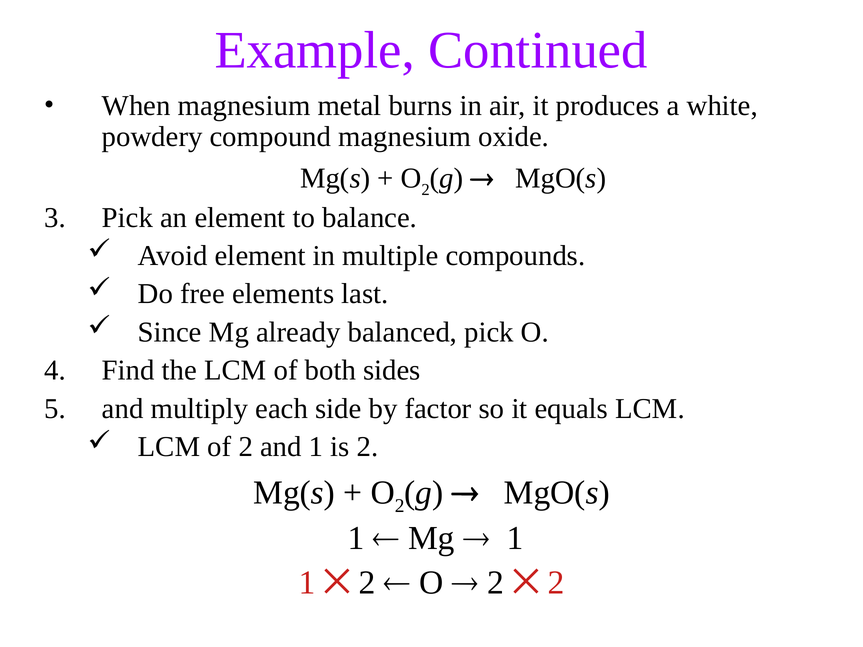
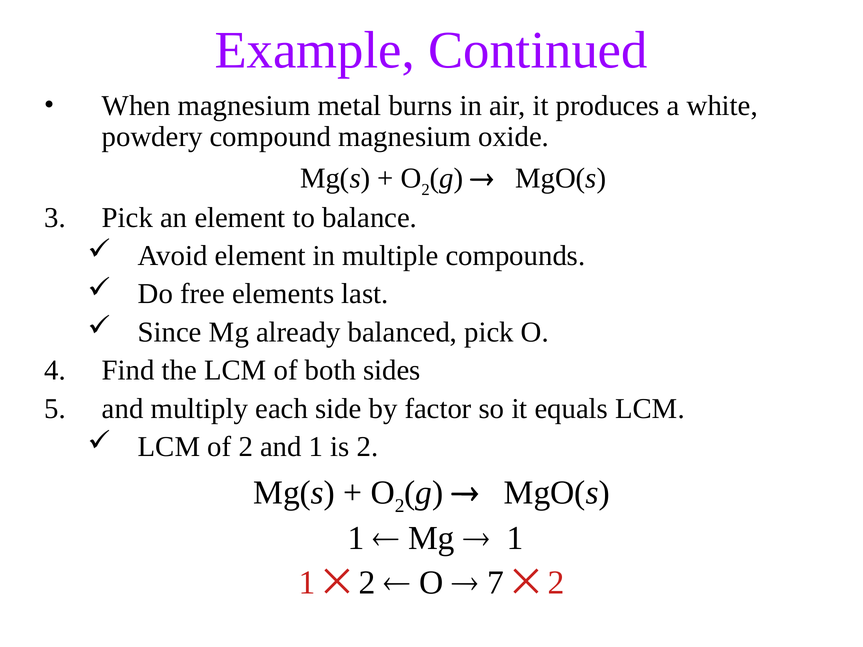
2: 2 -> 7 (496, 583)
